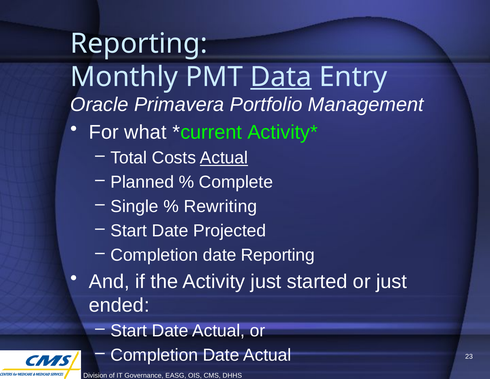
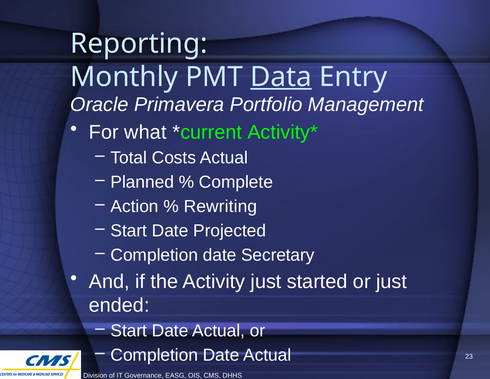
Actual underline: present -> none (224, 158)
Single: Single -> Action (135, 206)
date Reporting: Reporting -> Secretary (278, 255)
